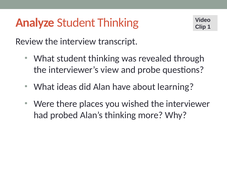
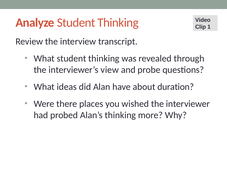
learning: learning -> duration (176, 87)
